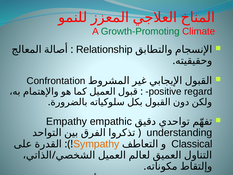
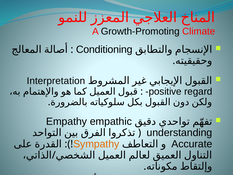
Growth-Promoting colour: green -> black (140, 31)
Relationship: Relationship -> Conditioning (104, 49)
Confrontation: Confrontation -> Interpretation (56, 81)
Classical: Classical -> Accurate (192, 144)
